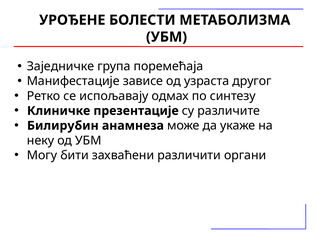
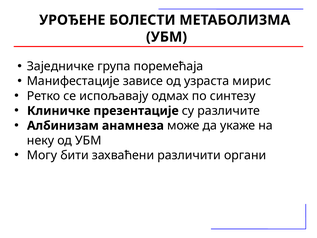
другог: другог -> мирис (252, 81)
Билирубин: Билирубин -> Албинизам (63, 125)
